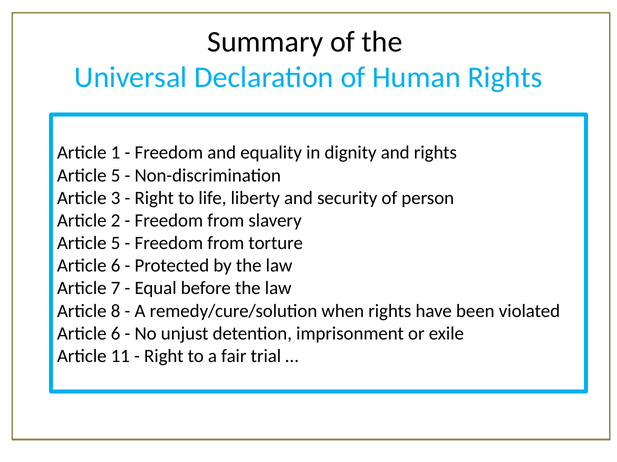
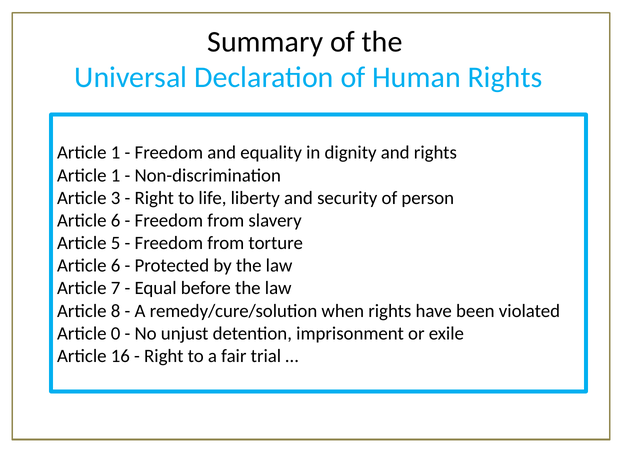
5: 5 -> 1 (116, 176)
2: 2 -> 6 (116, 221)
6: 6 -> 0 (116, 334)
11: 11 -> 16 (120, 357)
